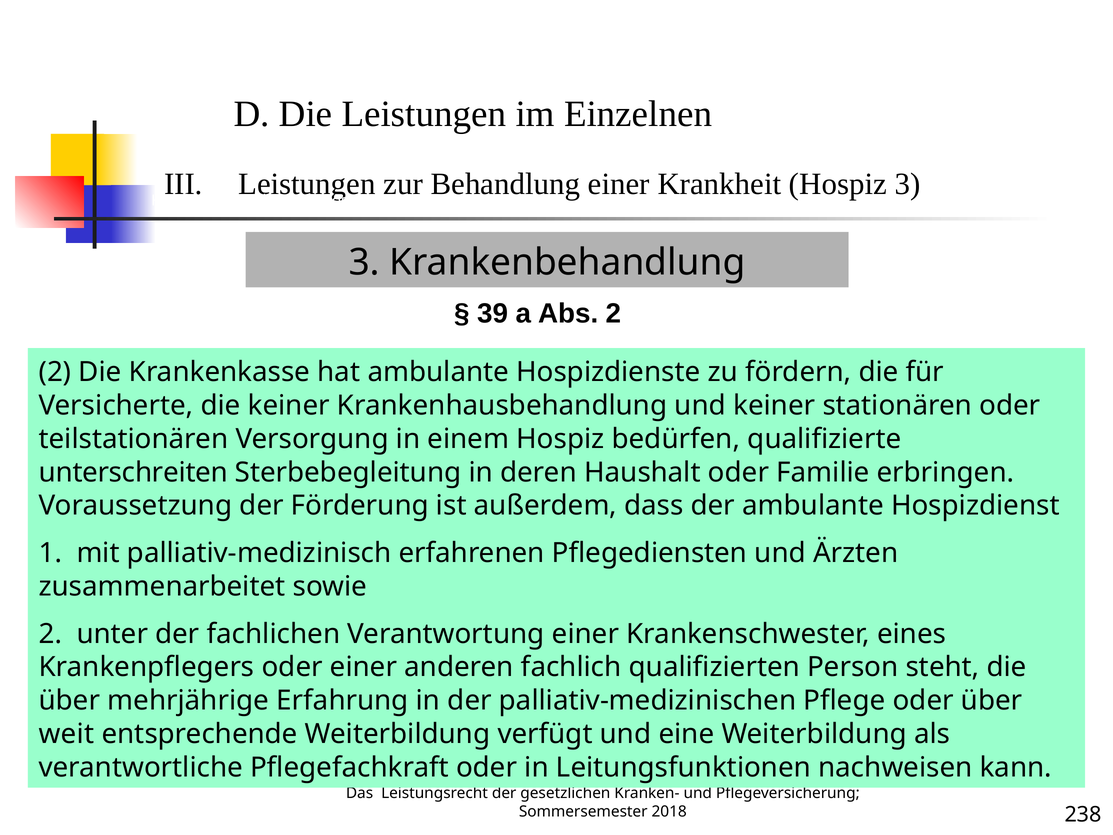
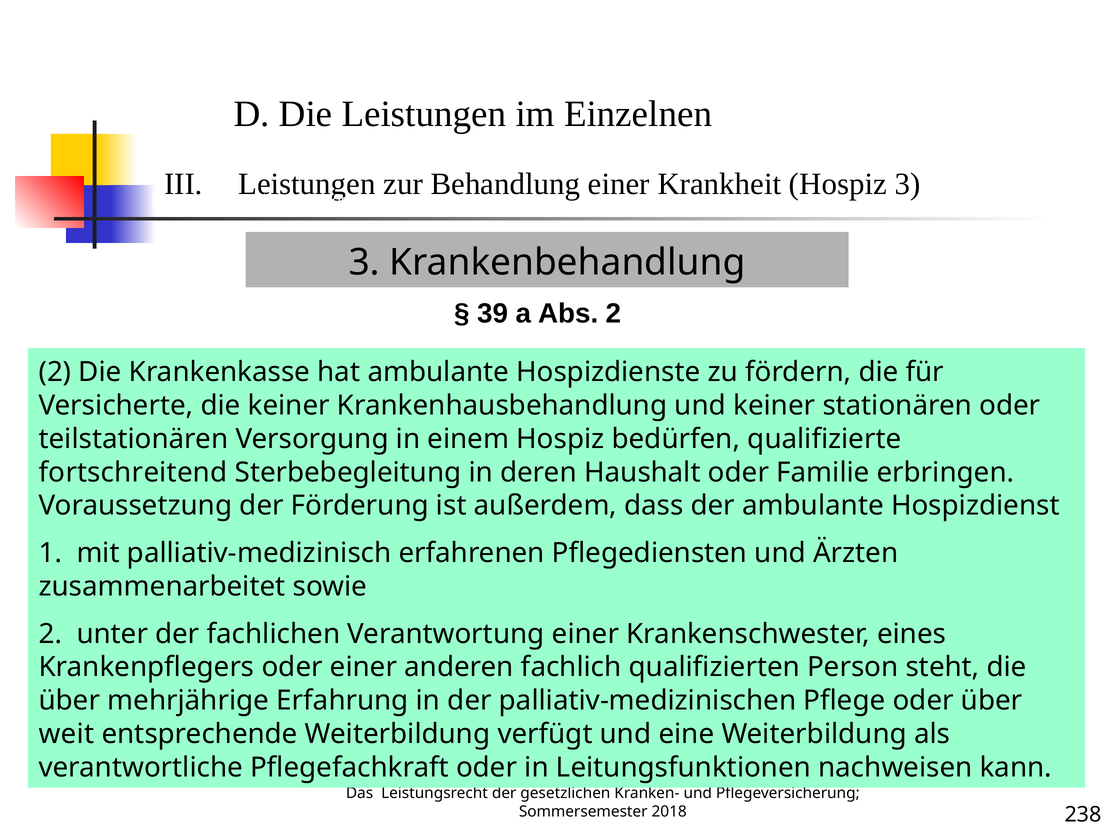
unterschreiten: unterschreiten -> fortschreitend (133, 472)
